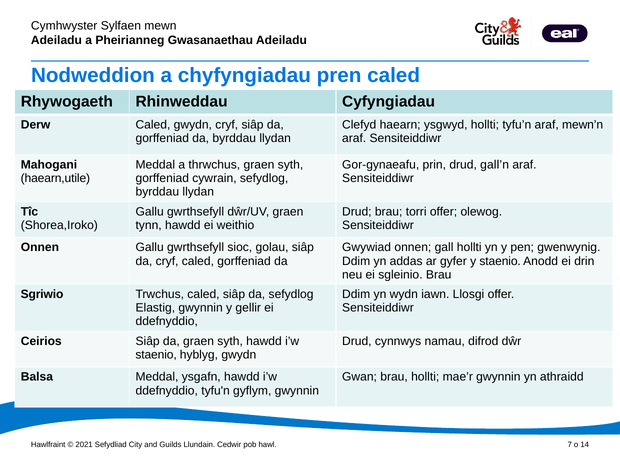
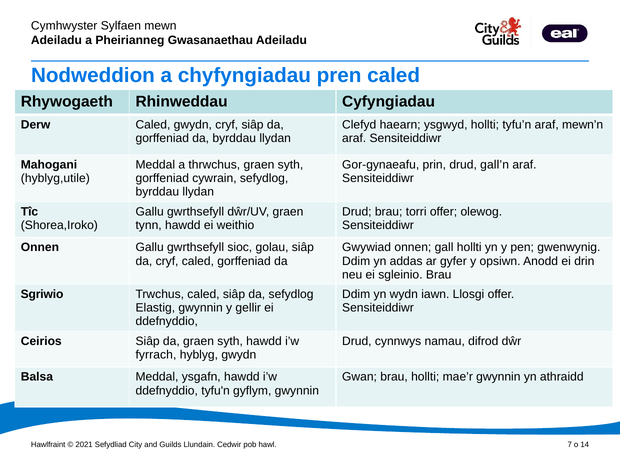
haearn,utile: haearn,utile -> hyblyg,utile (55, 178)
y staenio: staenio -> opsiwn (500, 261)
staenio: staenio -> fyrrach (156, 355)
